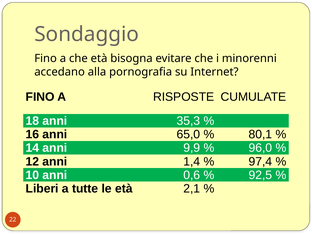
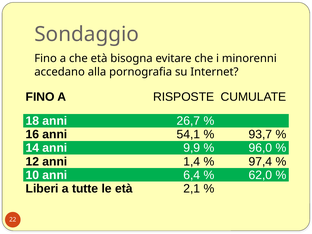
35,3: 35,3 -> 26,7 (188, 121)
65,0: 65,0 -> 54,1 (188, 134)
80,1: 80,1 -> 93,7 (260, 134)
0,6: 0,6 -> 6,4 (192, 175)
92,5: 92,5 -> 62,0 (260, 175)
